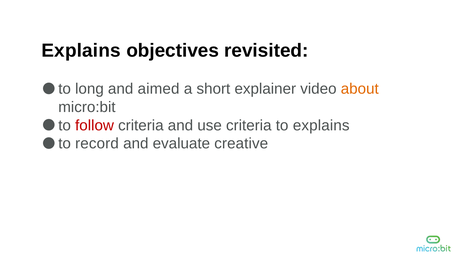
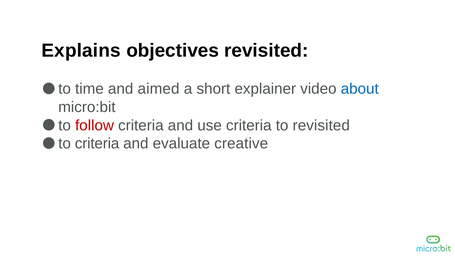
long: long -> time (89, 89)
about colour: orange -> blue (360, 89)
to explains: explains -> revisited (321, 125)
to record: record -> criteria (97, 144)
